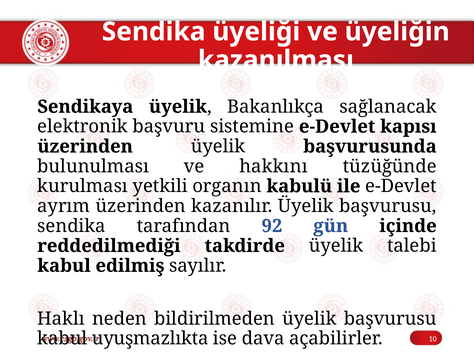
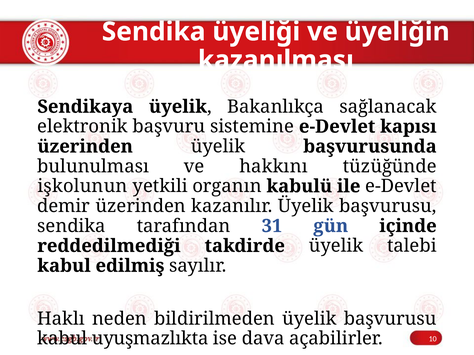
kurulması: kurulması -> işkolunun (83, 187)
ayrım: ayrım -> demir (64, 206)
92: 92 -> 31 (272, 226)
